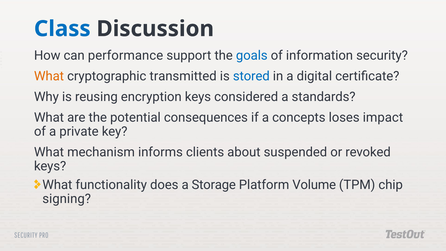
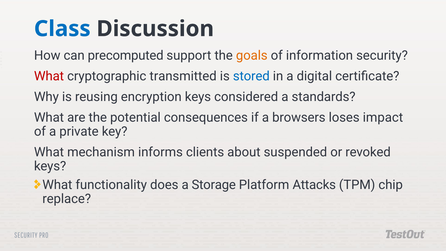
performance: performance -> precomputed (126, 55)
goals colour: blue -> orange (252, 55)
What colour: orange -> red (49, 76)
concepts: concepts -> browsers (299, 117)
Volume: Volume -> Attacks (314, 185)
signing: signing -> replace (67, 199)
